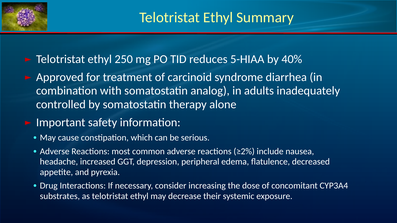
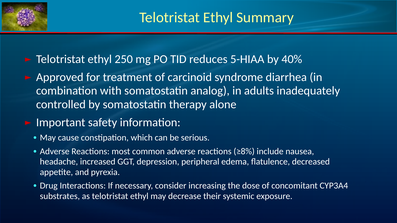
≥2%: ≥2% -> ≥8% (244, 152)
